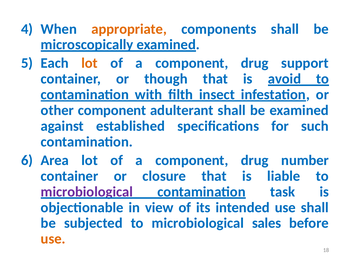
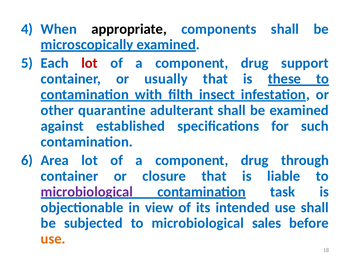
appropriate colour: orange -> black (129, 29)
lot colour: orange -> red (90, 63)
though: though -> usually (166, 79)
avoid: avoid -> these (285, 79)
other component: component -> quarantine (112, 111)
number: number -> through (305, 161)
